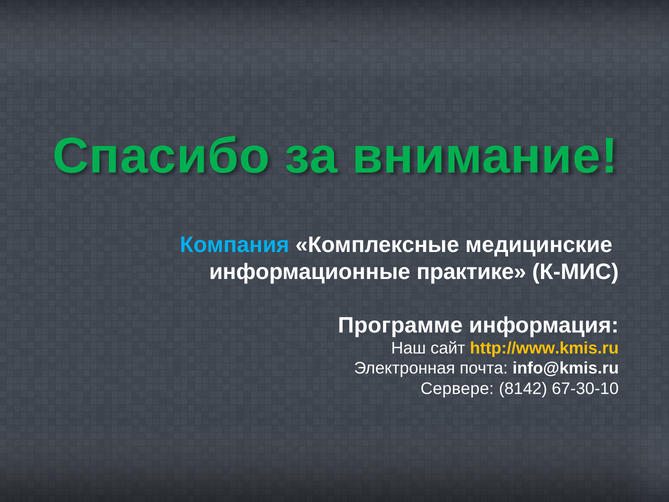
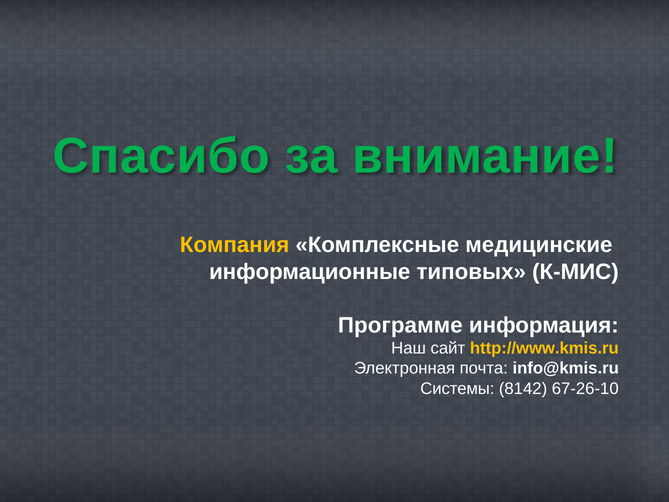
Компания colour: light blue -> yellow (235, 245)
практике: практике -> типовых (471, 272)
Сервере: Сервере -> Системы (457, 388)
67-30-10: 67-30-10 -> 67-26-10 (585, 388)
